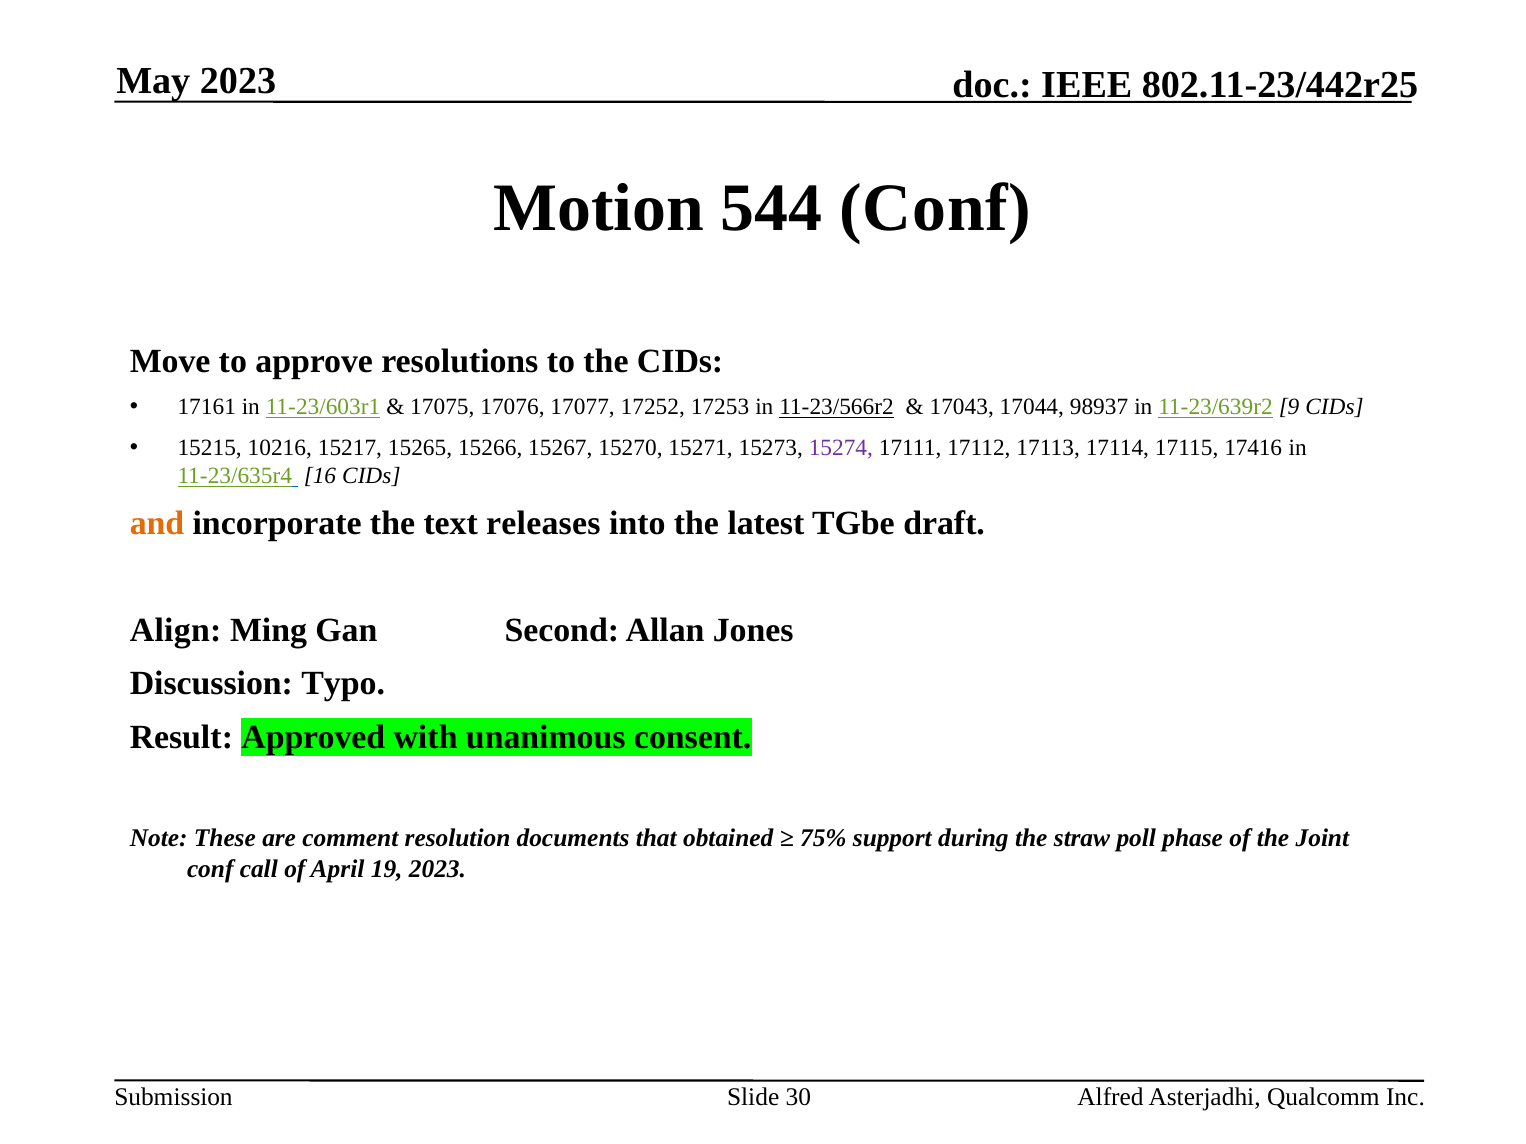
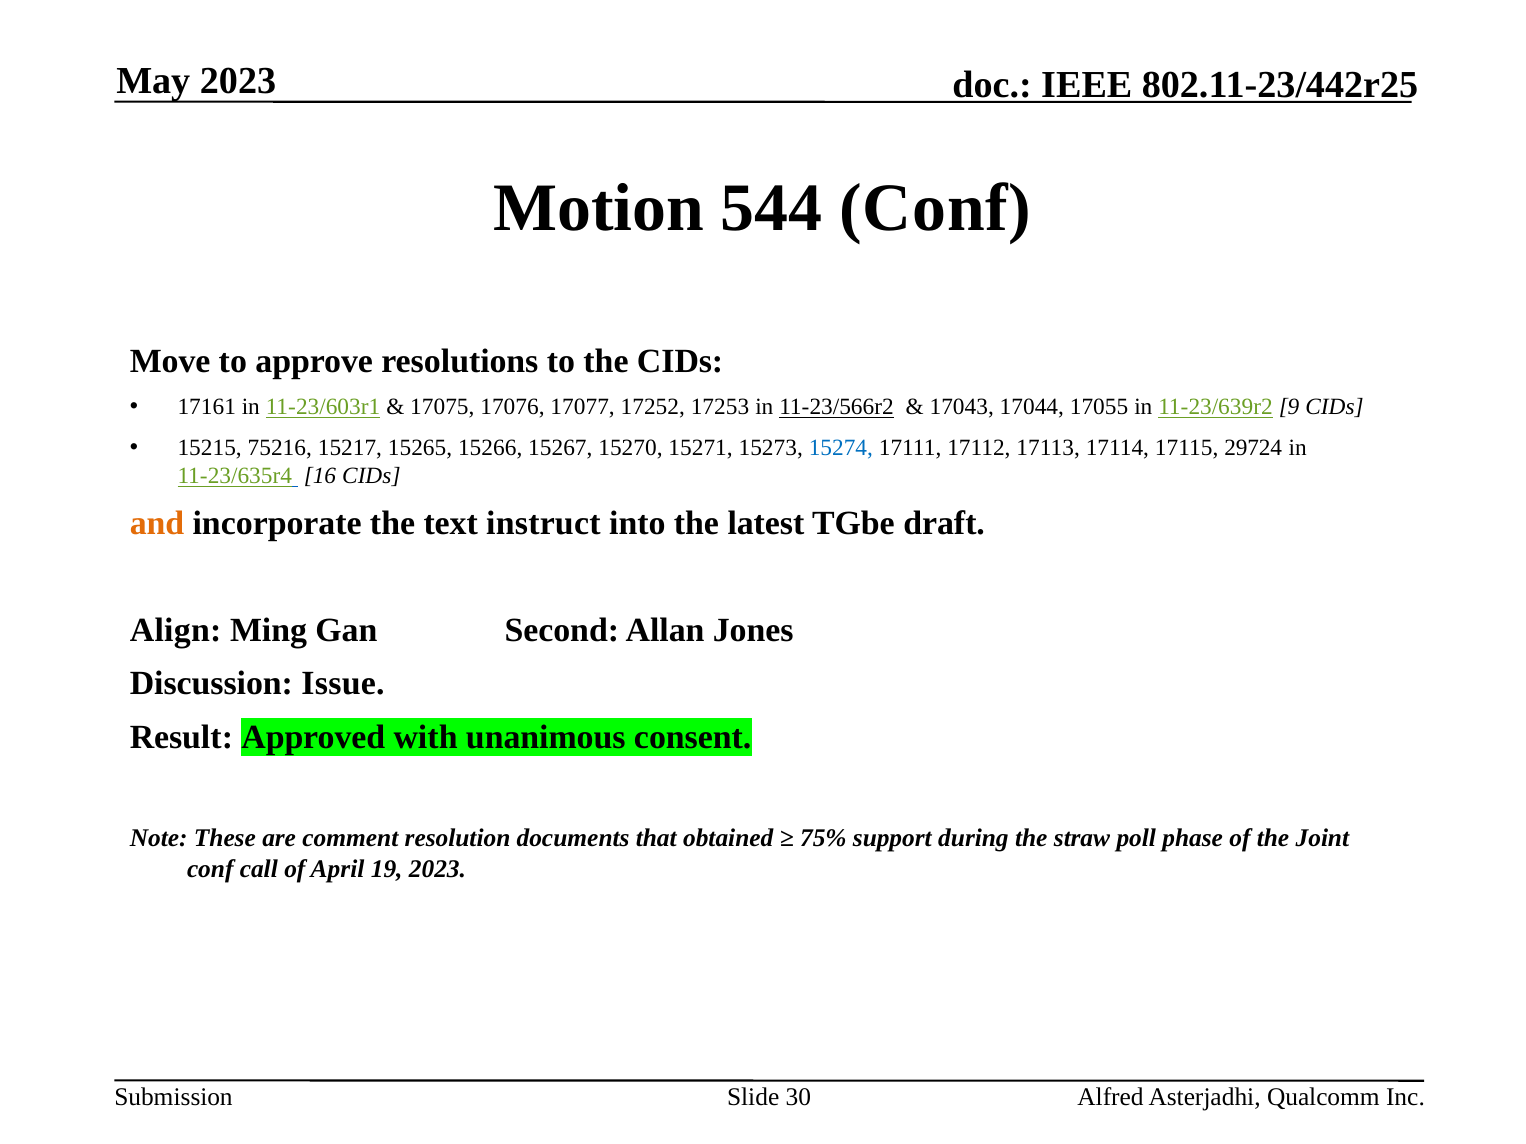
98937: 98937 -> 17055 (1099, 407)
10216: 10216 -> 75216 (280, 448)
15274 colour: purple -> blue (841, 448)
17416: 17416 -> 29724 (1253, 448)
releases: releases -> instruct (543, 524)
Typo: Typo -> Issue (343, 684)
